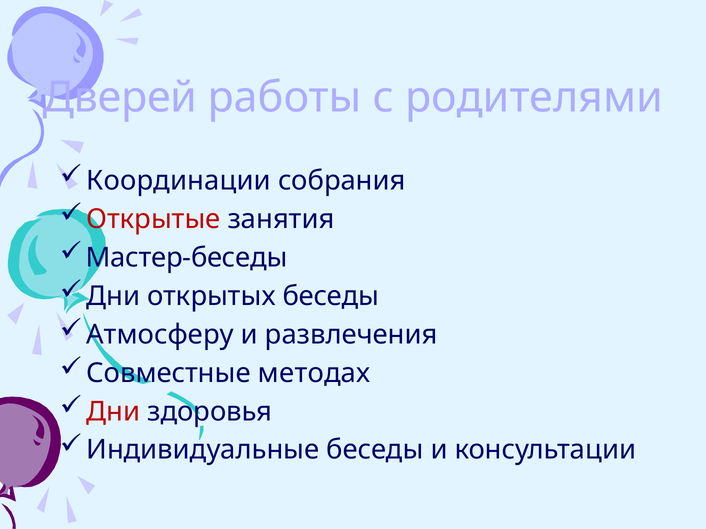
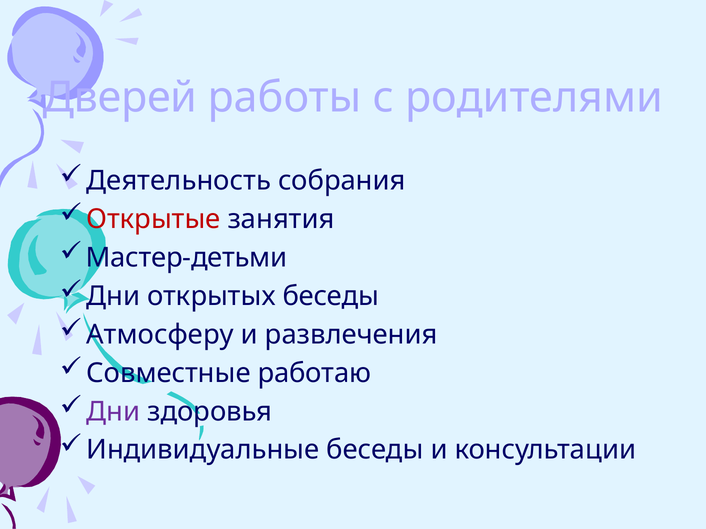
Координации: Координации -> Деятельность (179, 181)
Мастер-беседы: Мастер-беседы -> Мастер-детьми (187, 258)
методах: методах -> работаю (314, 373)
Дни colour: red -> purple (113, 412)
